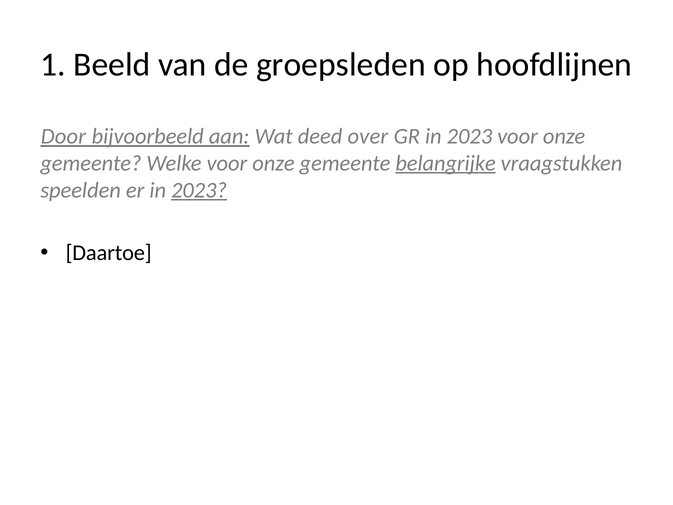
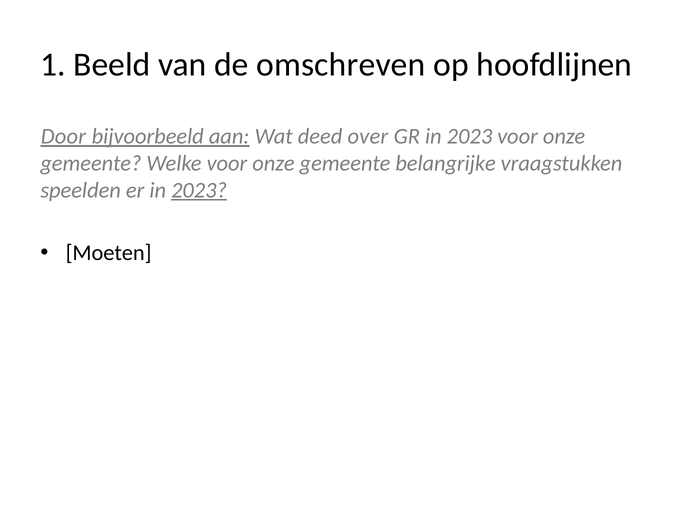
groepsleden: groepsleden -> omschreven (341, 65)
belangrijke underline: present -> none (446, 163)
Daartoe: Daartoe -> Moeten (109, 253)
